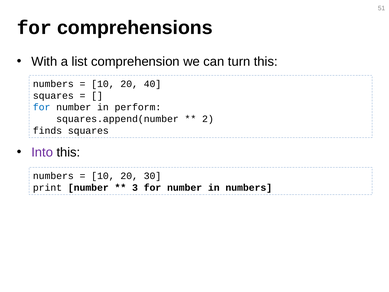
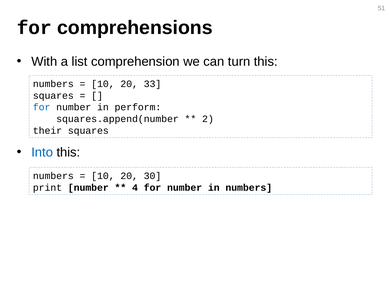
40: 40 -> 33 (153, 84)
finds: finds -> their (47, 131)
Into colour: purple -> blue (42, 152)
3: 3 -> 4 (135, 187)
